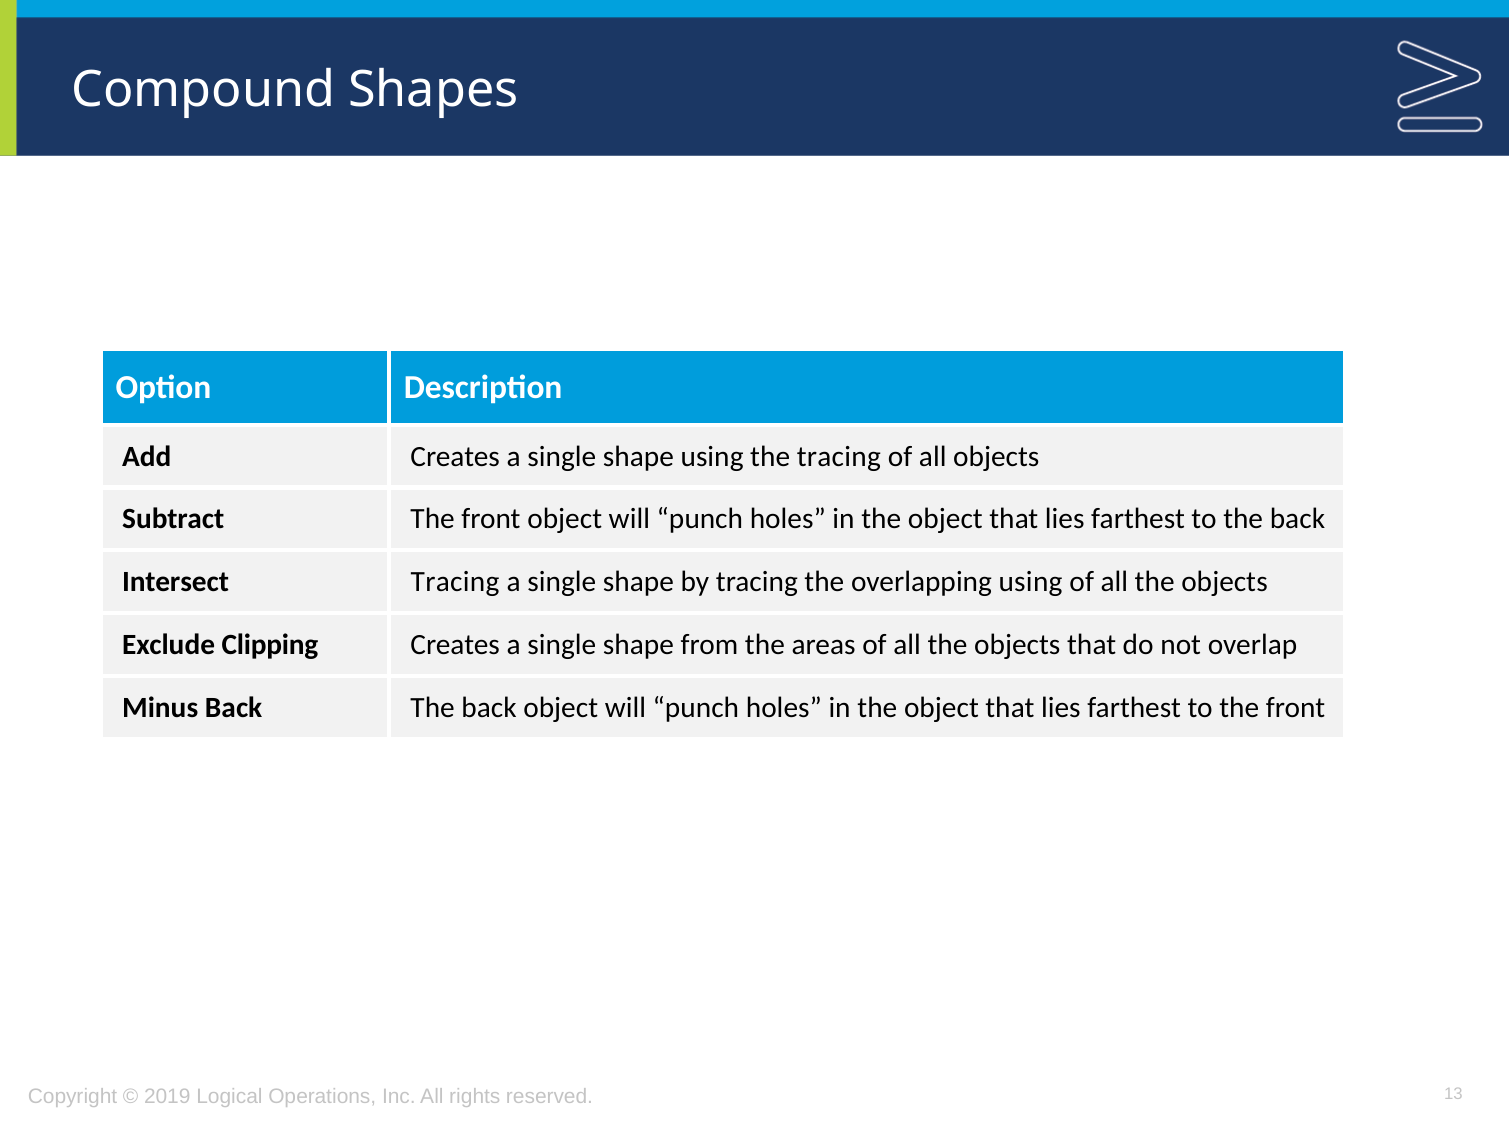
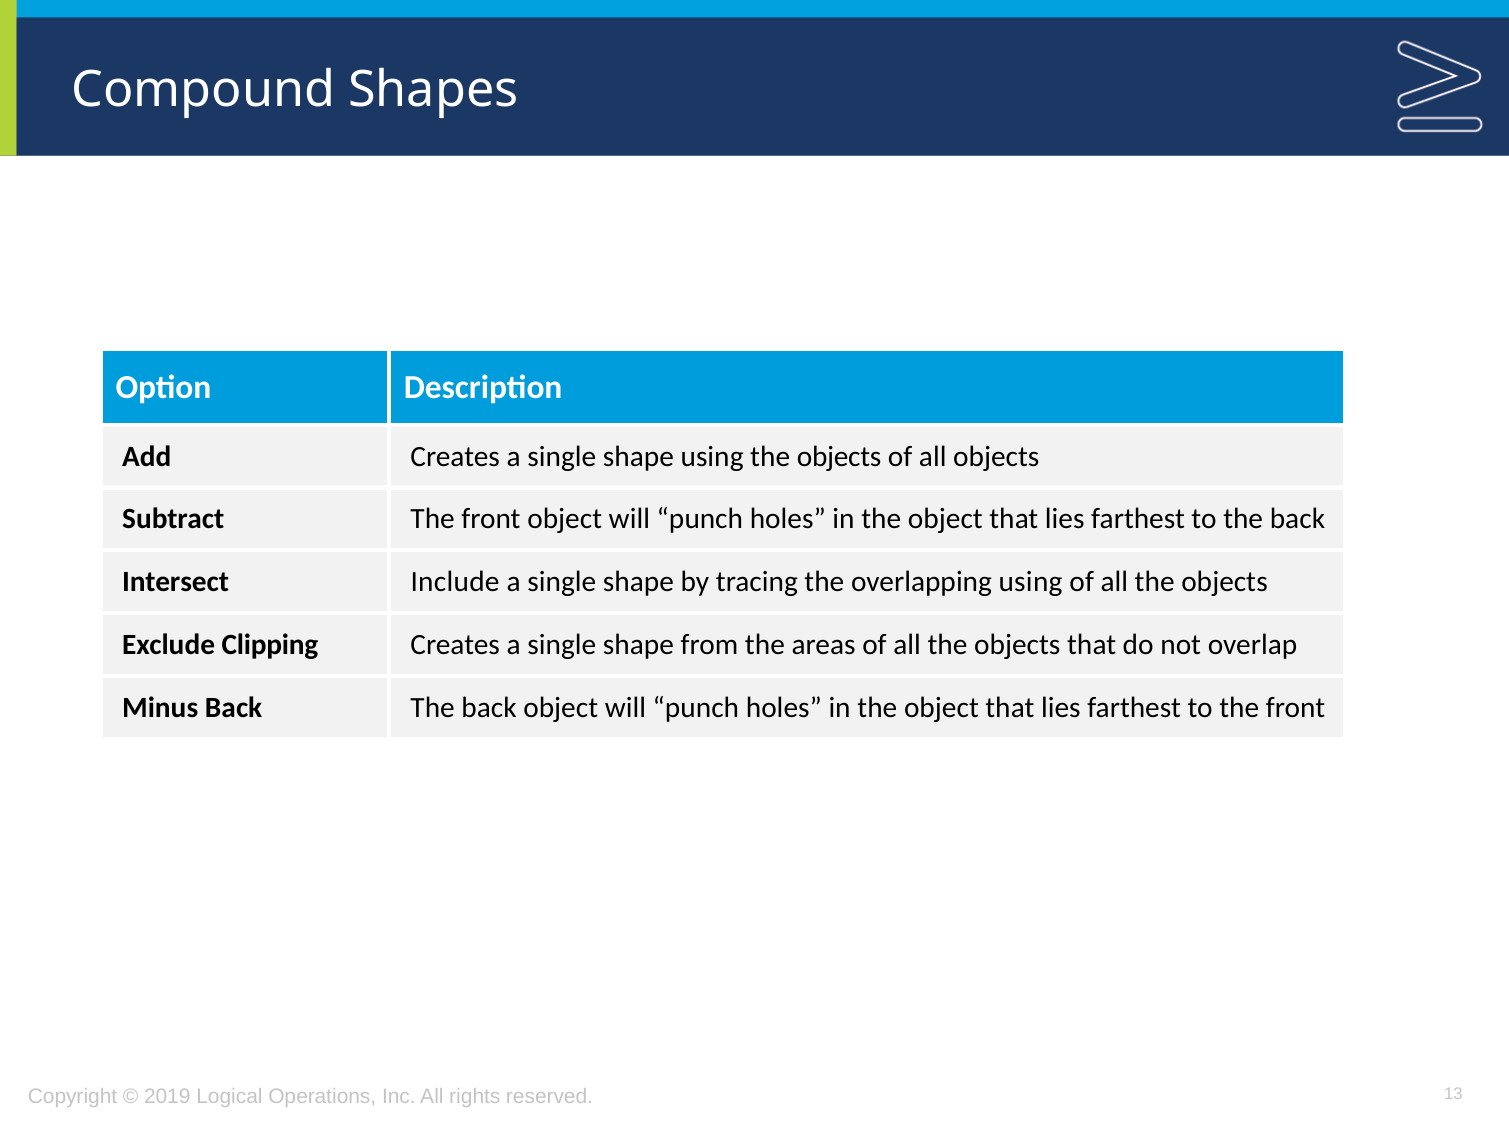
using the tracing: tracing -> objects (839, 457)
Intersect Tracing: Tracing -> Include (455, 582)
